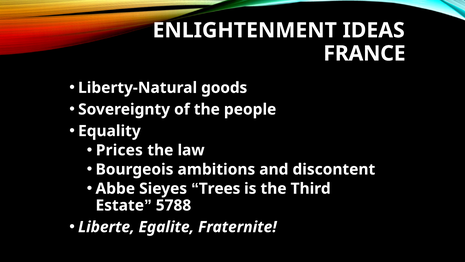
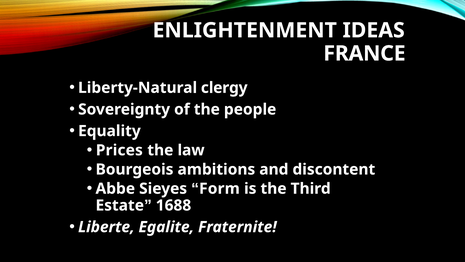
goods: goods -> clergy (224, 88)
Trees: Trees -> Form (219, 188)
5788: 5788 -> 1688 (173, 205)
